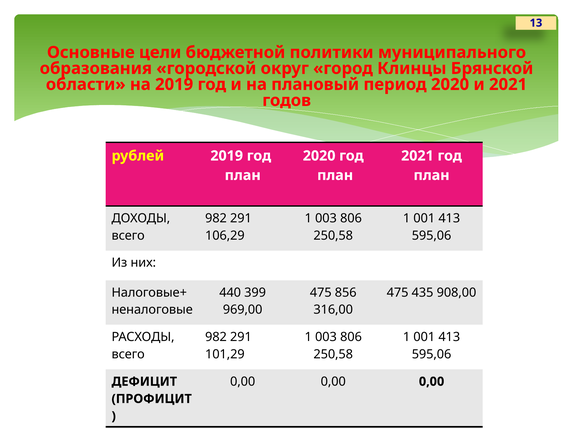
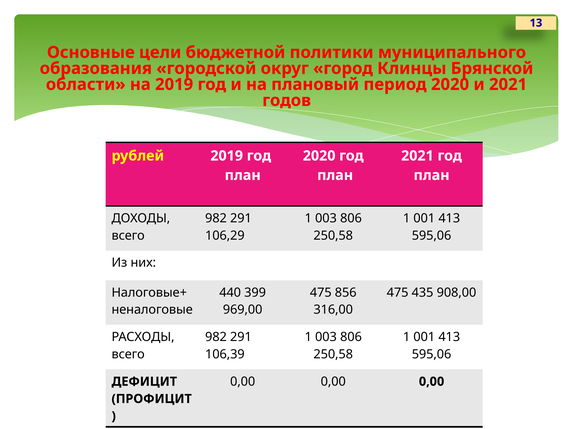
101,29: 101,29 -> 106,39 (225, 354)
